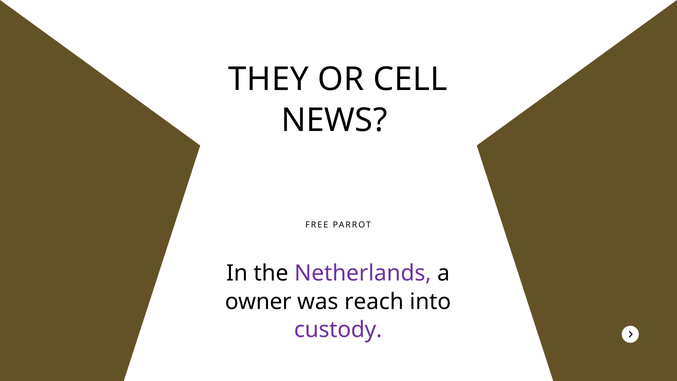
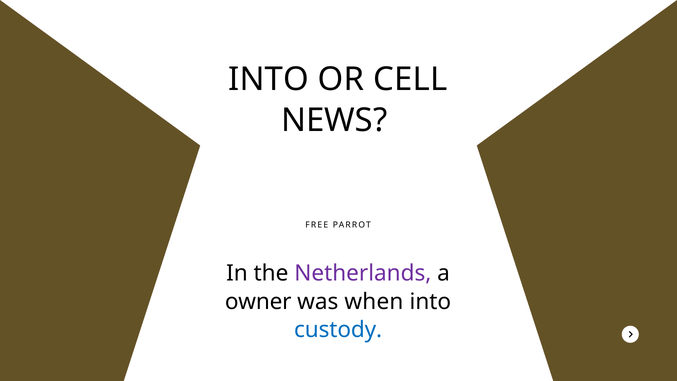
THEY: THEY -> INTO (269, 79)
reach: reach -> when (374, 302)
custody colour: purple -> blue (338, 330)
